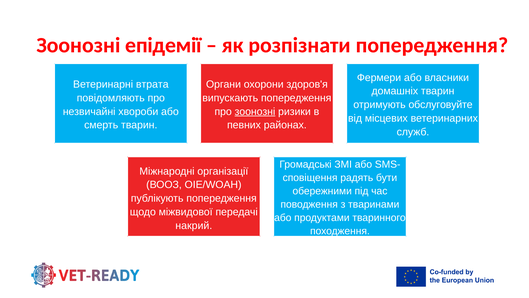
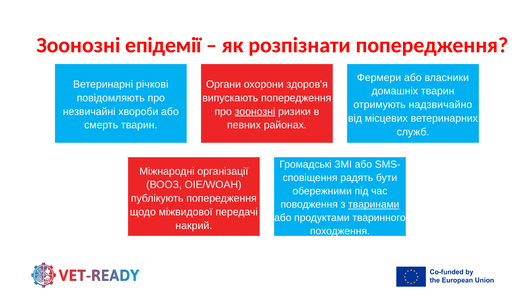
втрата: втрата -> річкові (152, 84)
обслуговуйте: обслуговуйте -> надзвичайно (440, 105)
тваринами underline: none -> present (374, 204)
